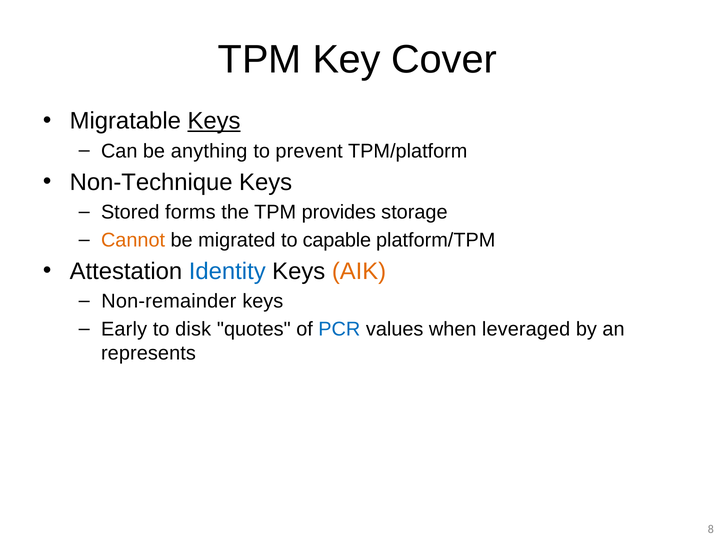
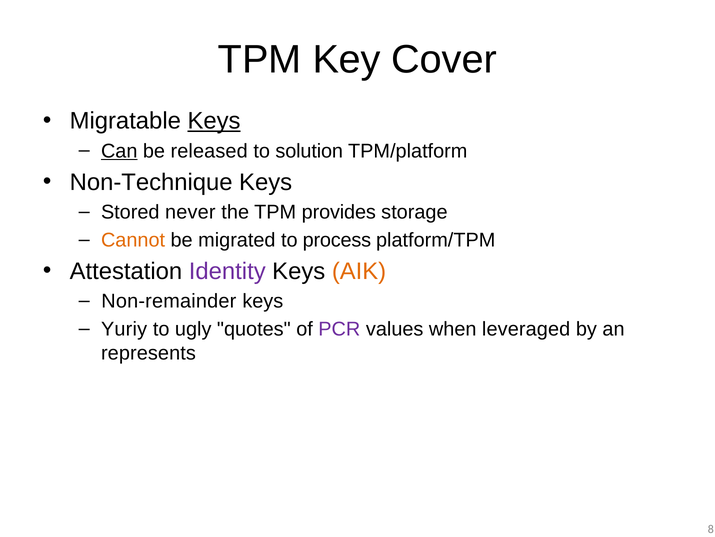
Can underline: none -> present (119, 151)
anything: anything -> released (209, 151)
prevent: prevent -> solution (309, 151)
forms: forms -> never (190, 212)
capable: capable -> process (337, 240)
Identity colour: blue -> purple (227, 271)
Early: Early -> Yuriy (124, 329)
disk: disk -> ugly (193, 329)
PCR colour: blue -> purple (339, 329)
